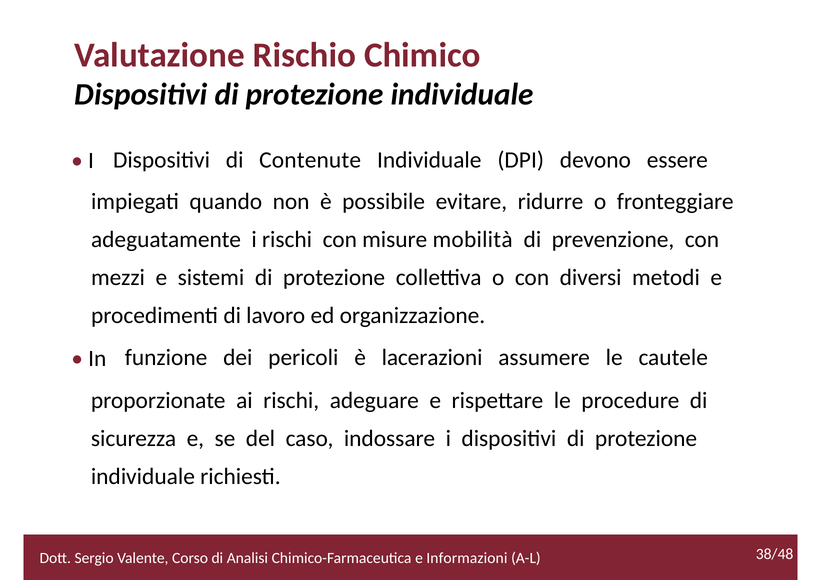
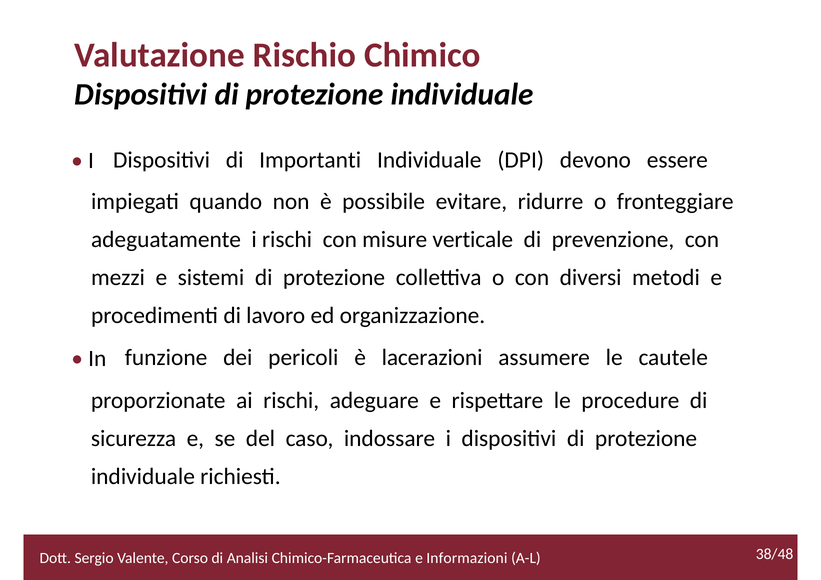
Contenute: Contenute -> Importanti (310, 160)
mobilità: mobilità -> verticale (473, 240)
